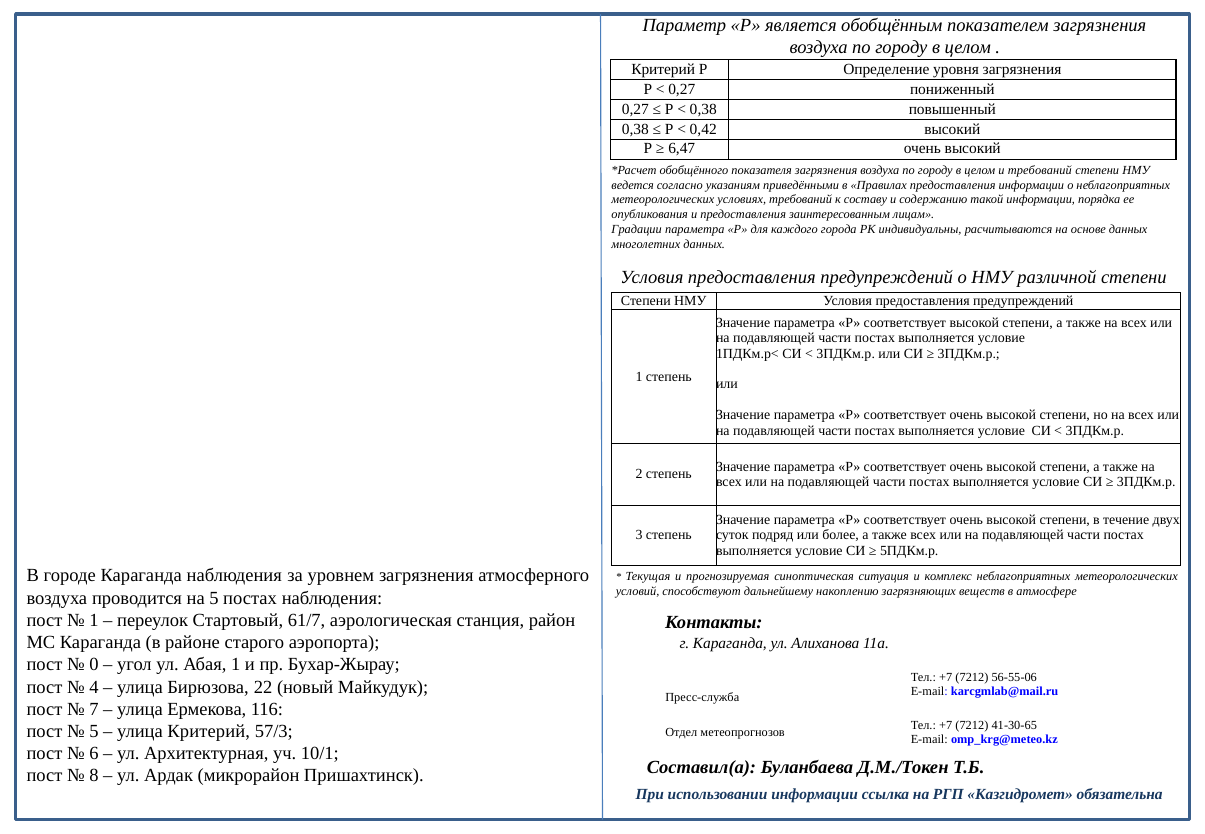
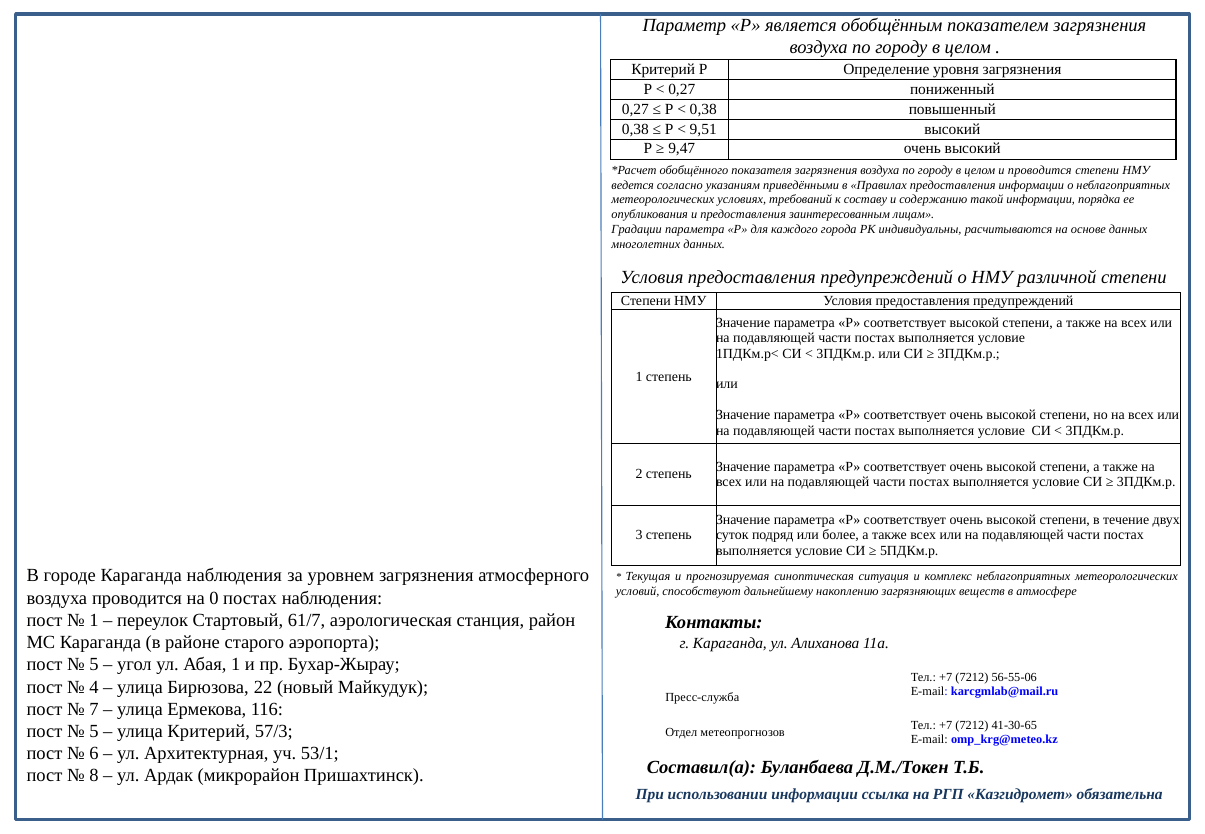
0,42: 0,42 -> 9,51 (703, 129)
6,47: 6,47 -> 9,47 (682, 149)
и требований: требований -> проводится (1040, 170)
на 5: 5 -> 0 (214, 598)
0: 0 -> 5 (94, 665)
10/1: 10/1 -> 53/1 (320, 754)
